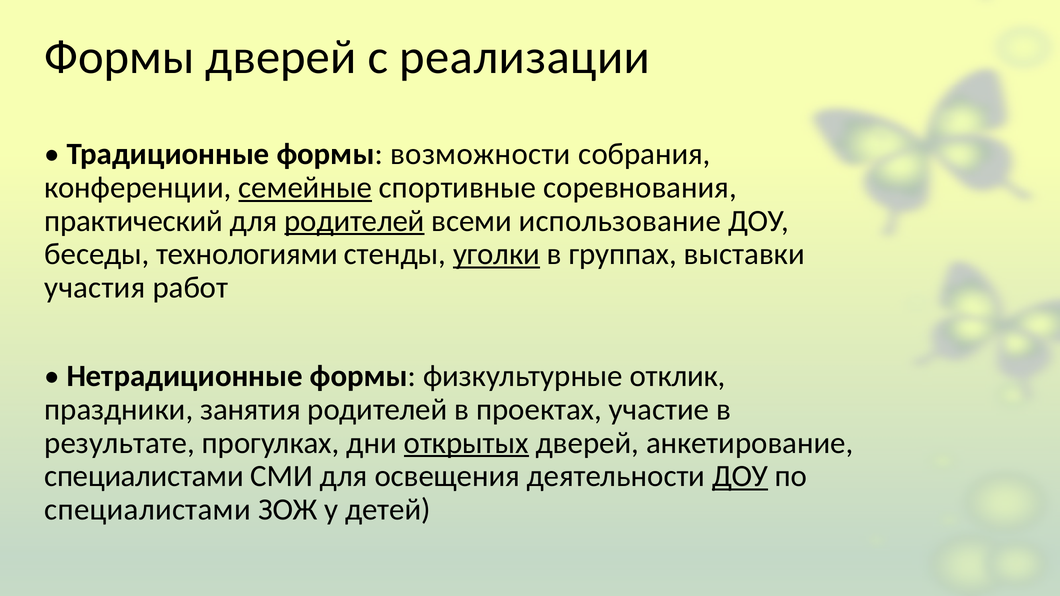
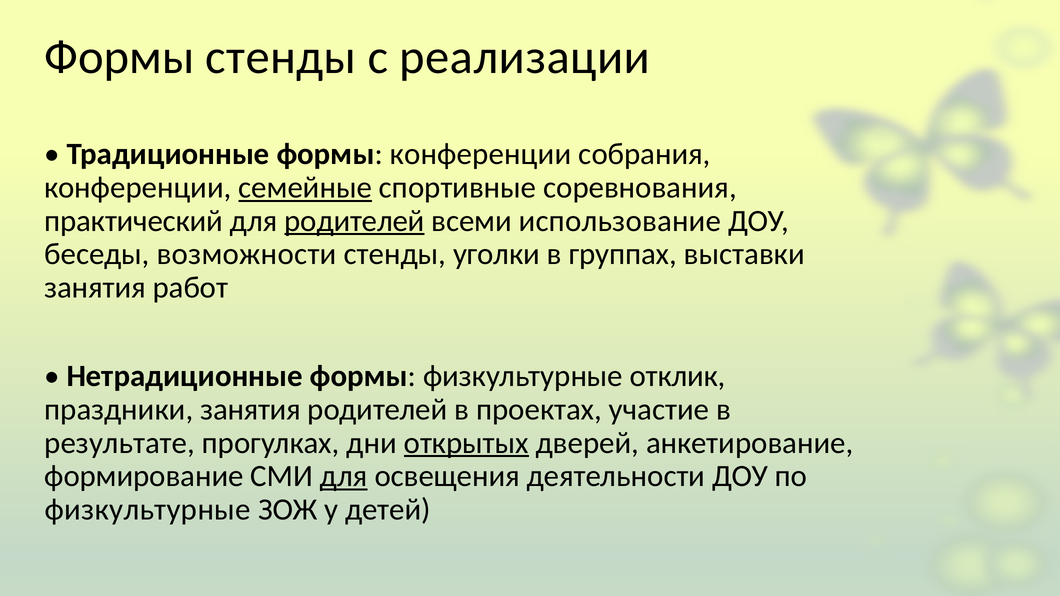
Формы дверей: дверей -> стенды (281, 57)
формы возможности: возможности -> конференции (481, 154)
технологиями: технологиями -> возможности (247, 254)
уголки underline: present -> none (496, 254)
участия: участия -> занятия (95, 288)
специалистами: специалистами -> формирование (144, 476)
для underline: none -> present (344, 476)
ДОУ underline: present -> none (740, 476)
специалистами: специалистами -> физкультурные (148, 510)
